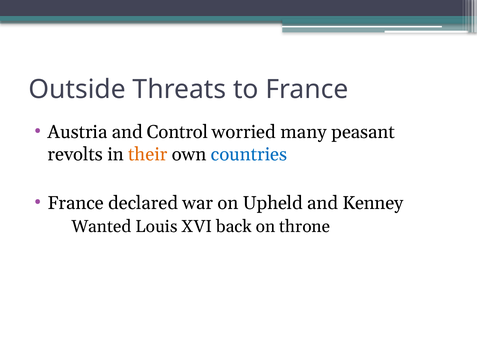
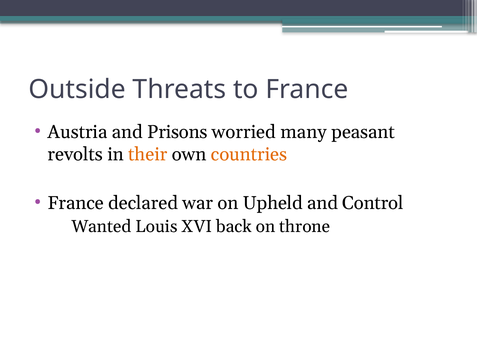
Control: Control -> Prisons (177, 132)
countries colour: blue -> orange (249, 154)
Kenney: Kenney -> Control (373, 203)
